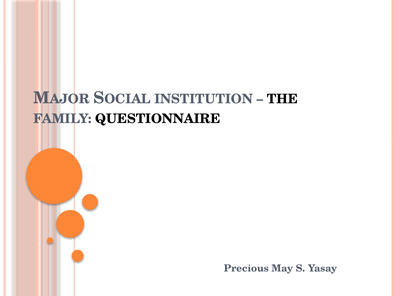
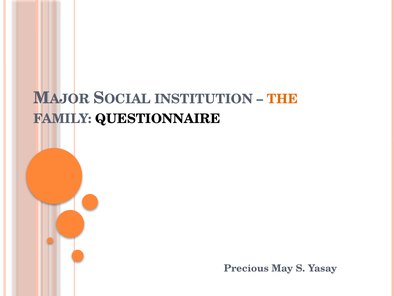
THE colour: black -> orange (282, 99)
